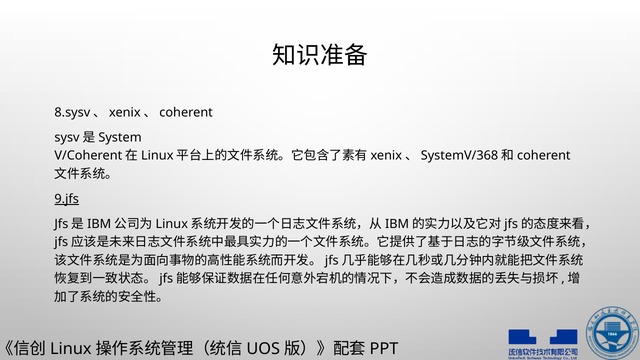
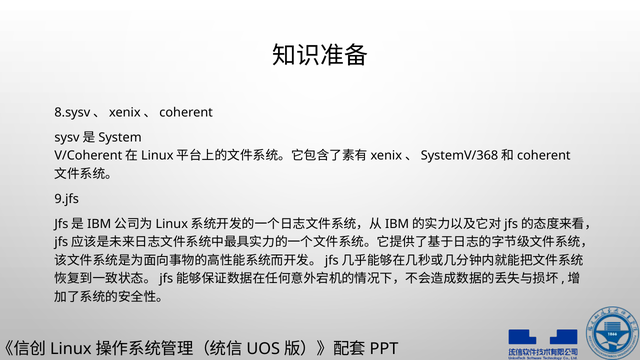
9.jfs underline: present -> none (67, 199)
